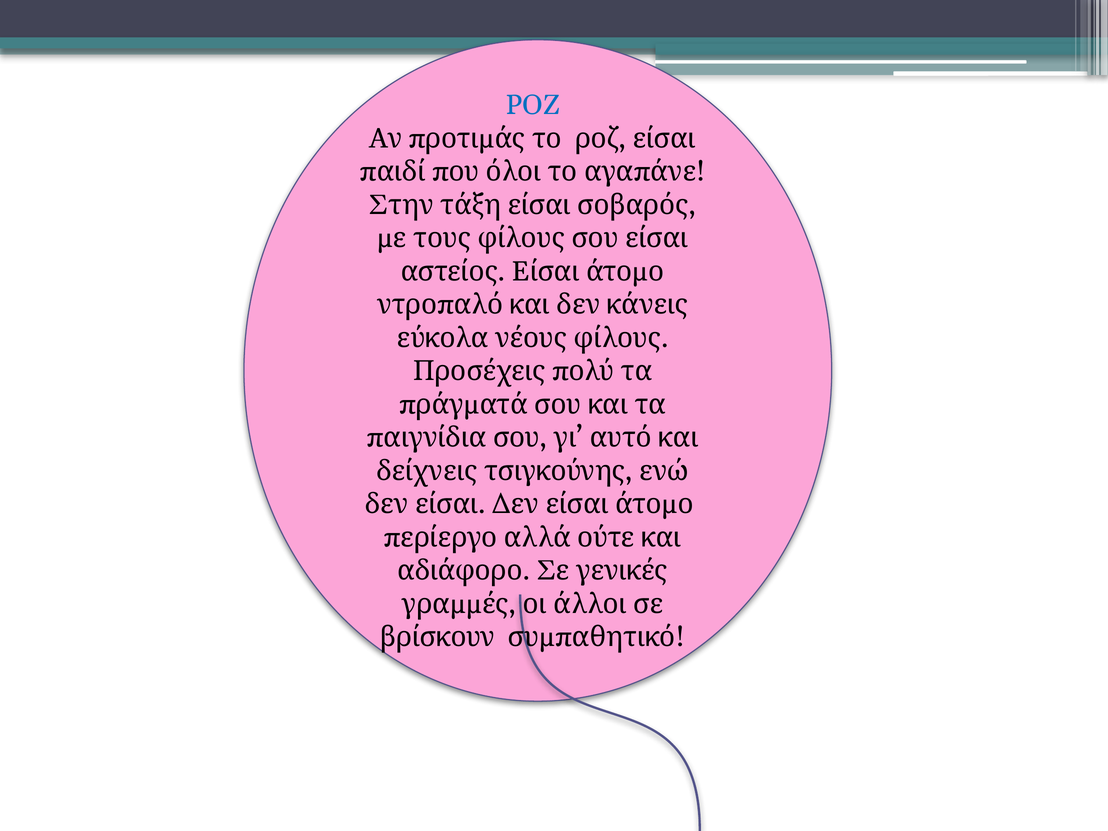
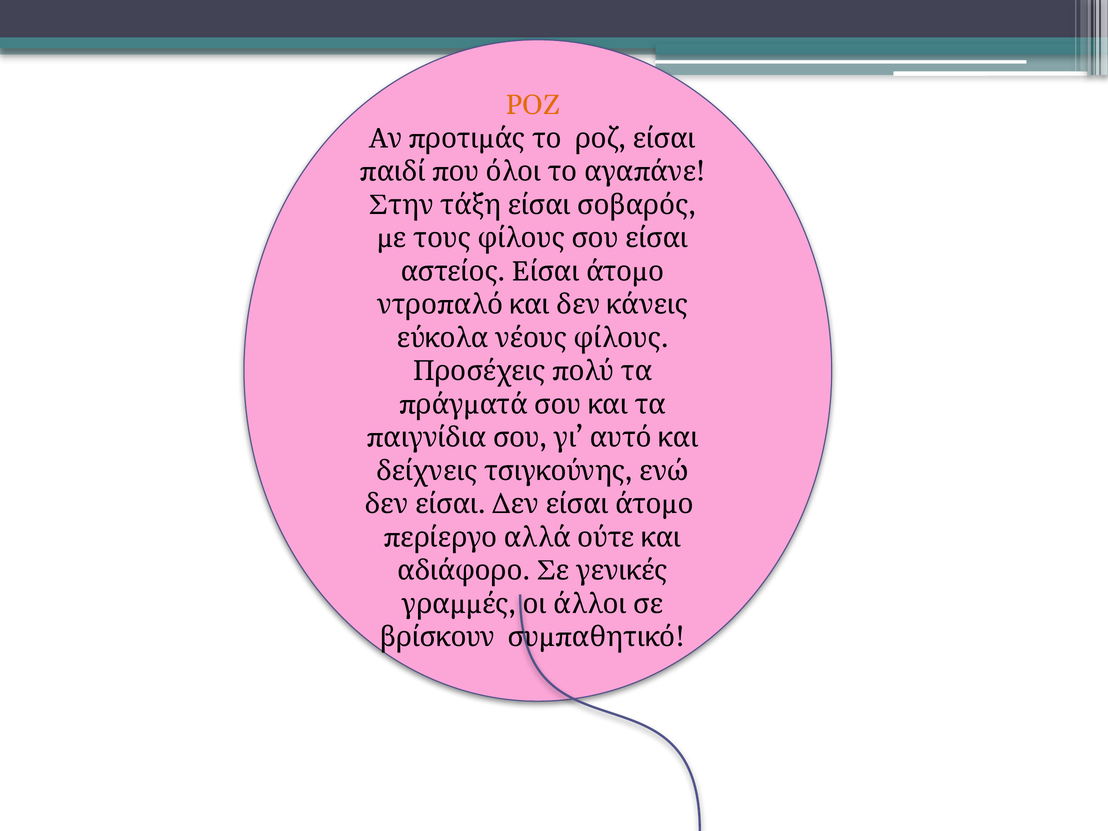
ΡΟΖ colour: blue -> orange (533, 105)
